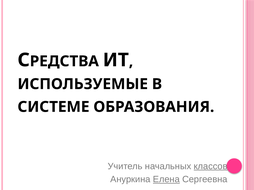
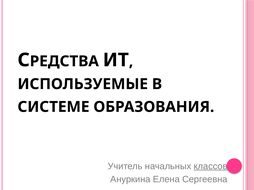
Елена underline: present -> none (166, 180)
